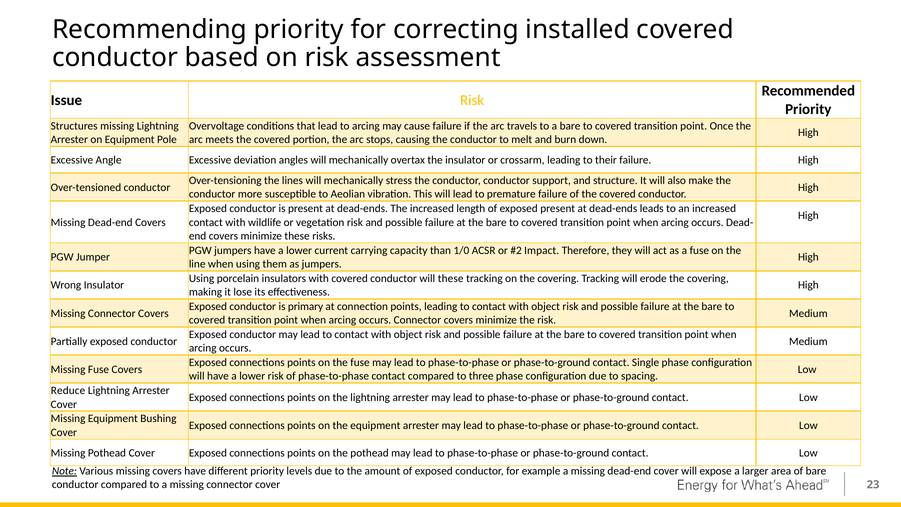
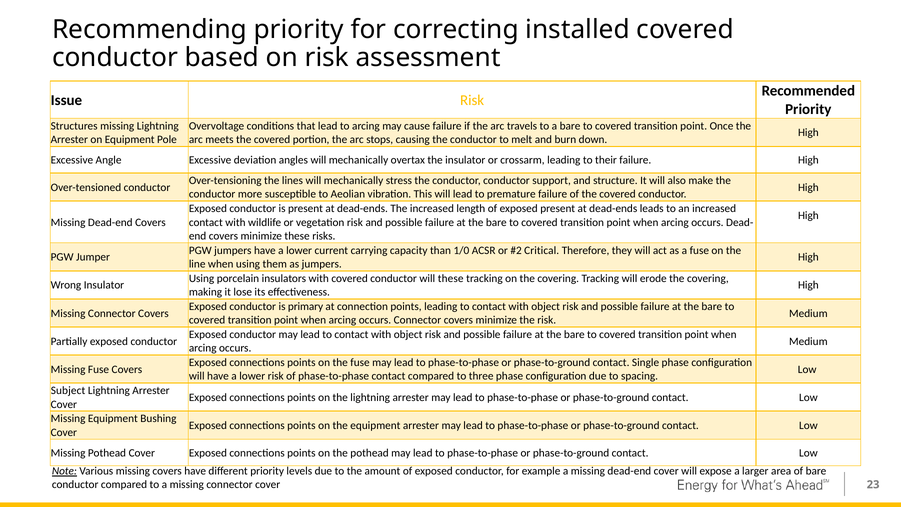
Impact: Impact -> Critical (542, 250)
Reduce: Reduce -> Subject (68, 390)
